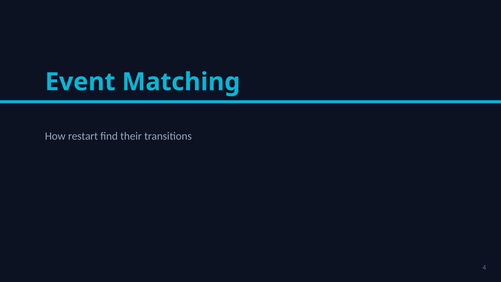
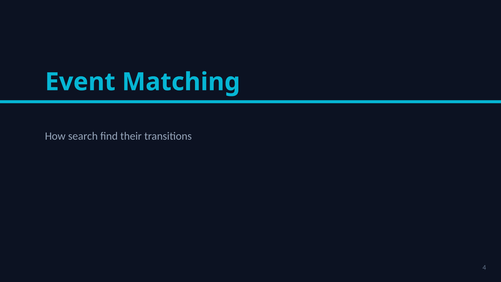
restart: restart -> search (83, 136)
